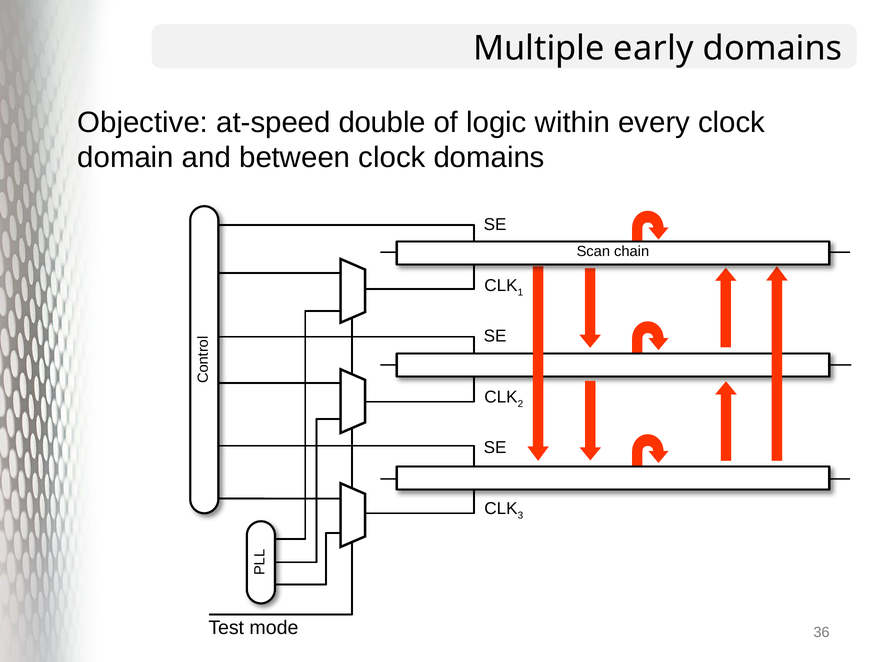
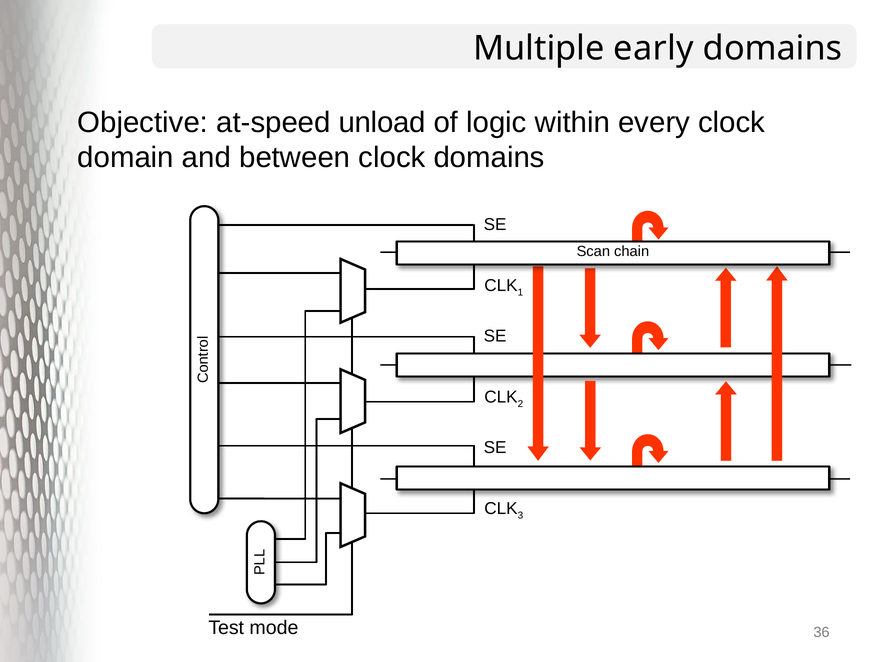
double: double -> unload (382, 122)
